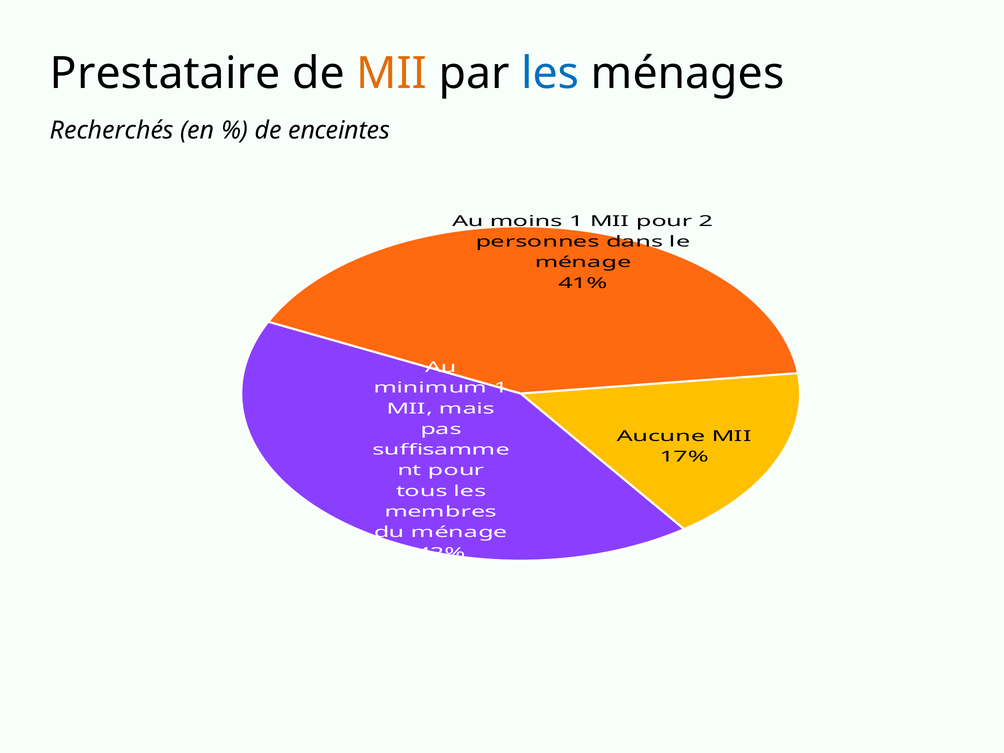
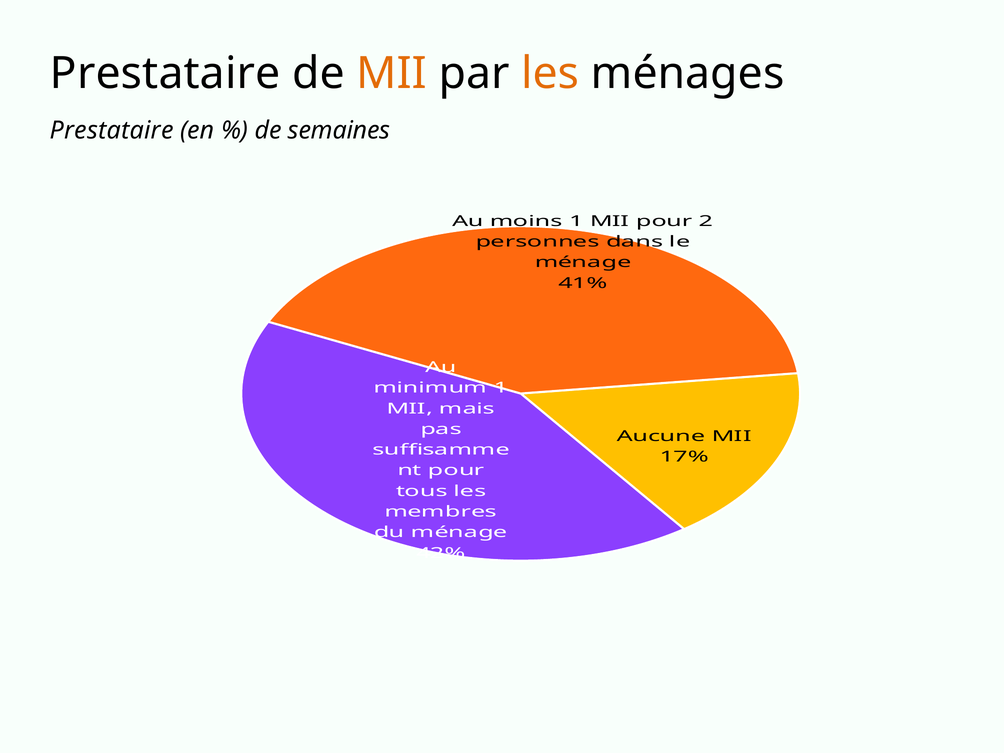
les colour: blue -> orange (550, 74)
Recherchés: Recherchés -> Prestataire (112, 130)
enceintes: enceintes -> semaines (339, 130)
